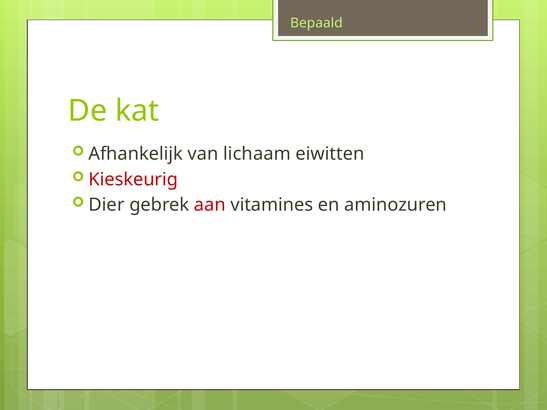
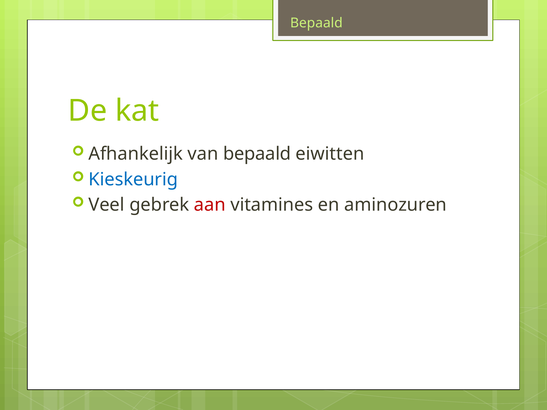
van lichaam: lichaam -> bepaald (257, 154)
Kieskeurig colour: red -> blue (133, 179)
Dier: Dier -> Veel (107, 205)
